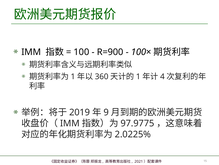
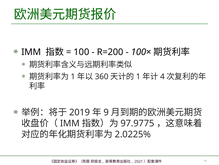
R=900: R=900 -> R=200 (110, 52)
